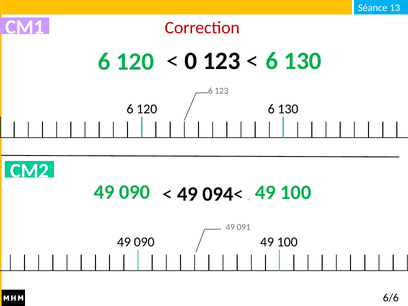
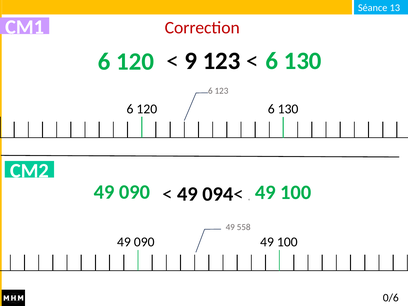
0: 0 -> 9 (191, 61)
091: 091 -> 558 (244, 227)
6/6: 6/6 -> 0/6 (391, 298)
